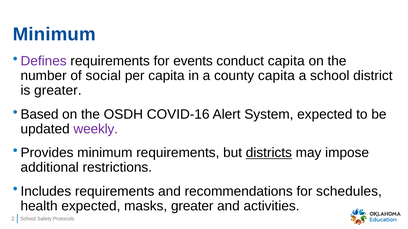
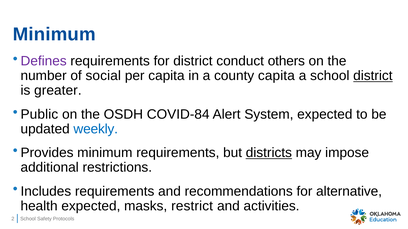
for events: events -> district (193, 61)
conduct capita: capita -> others (286, 61)
district underline: none -> present (373, 76)
Based: Based -> Public (39, 115)
COVID-16: COVID-16 -> COVID-84 (178, 115)
weekly colour: purple -> blue (96, 129)
schedules: schedules -> alternative (349, 192)
masks greater: greater -> restrict (192, 206)
